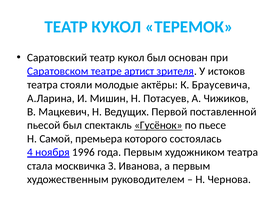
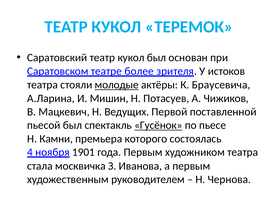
артист: артист -> более (139, 71)
молодые underline: none -> present (117, 85)
Самой: Самой -> Камни (56, 138)
1996: 1996 -> 1901 (84, 152)
